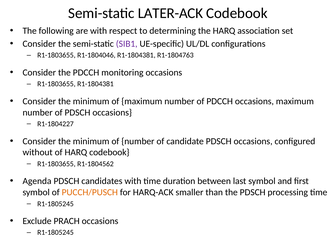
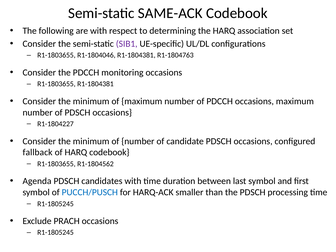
LATER-ACK: LATER-ACK -> SAME-ACK (170, 13)
without: without -> fallback (38, 152)
PUCCH/PUSCH colour: orange -> blue (90, 192)
